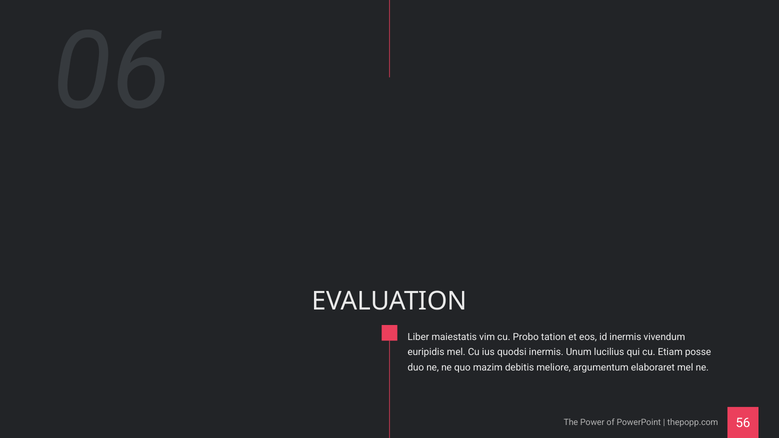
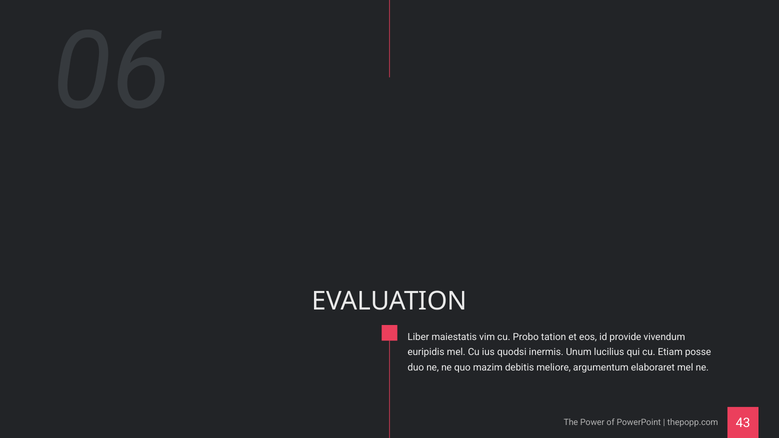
id inermis: inermis -> provide (625, 337)
56: 56 -> 43 (743, 423)
